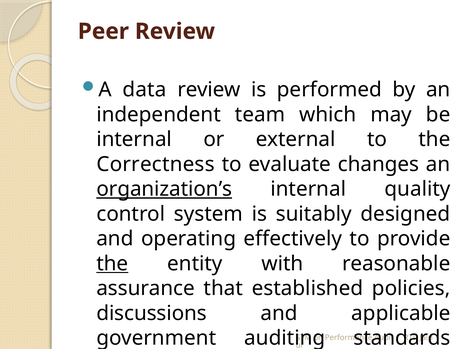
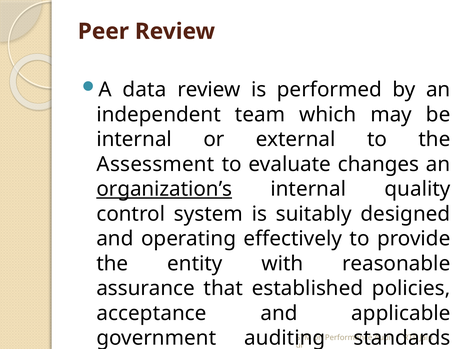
Correctness: Correctness -> Assessment (156, 165)
the underline: present -> none (112, 264)
discussions: discussions -> acceptance (152, 314)
